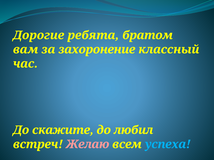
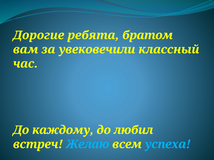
захоронение: захоронение -> увековечили (97, 50)
скажите: скажите -> каждому (63, 130)
Желаю colour: pink -> light blue (88, 145)
